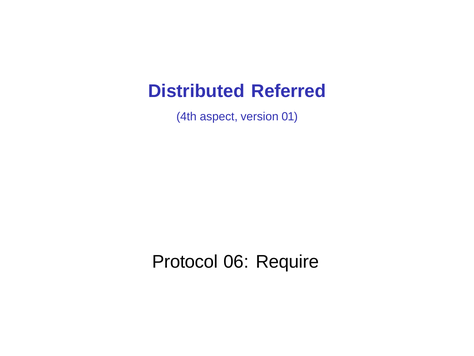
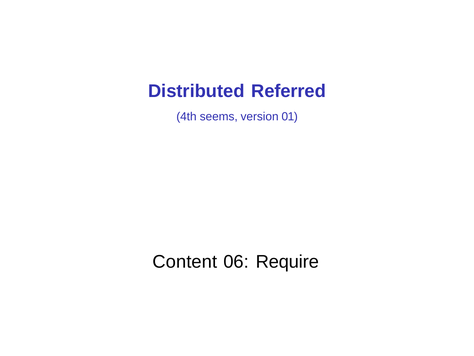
aspect: aspect -> seems (219, 117)
Protocol: Protocol -> Content (185, 262)
